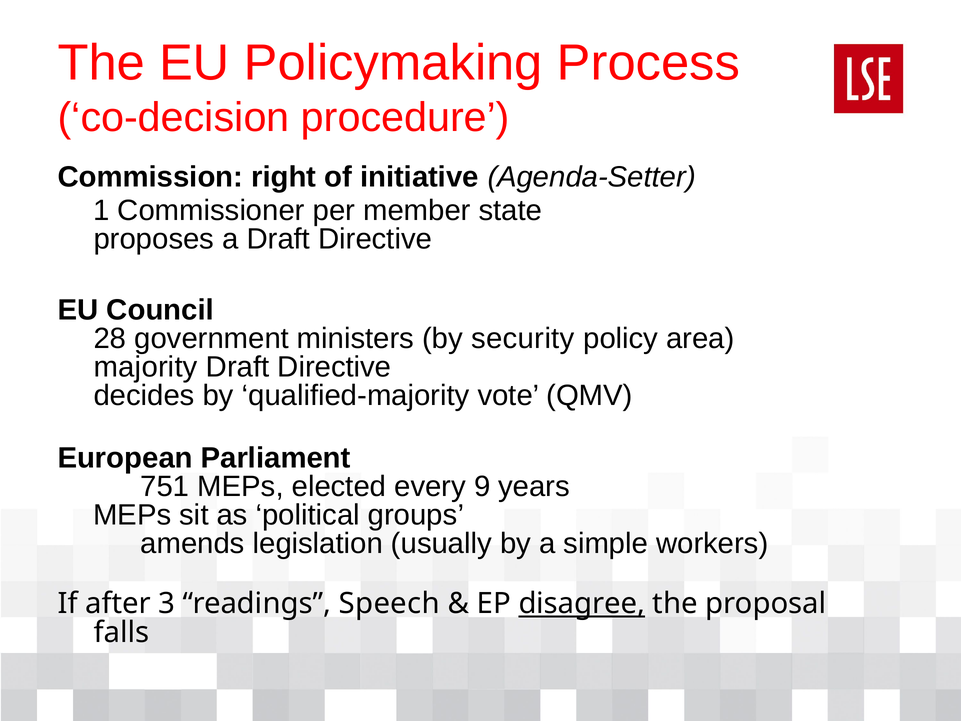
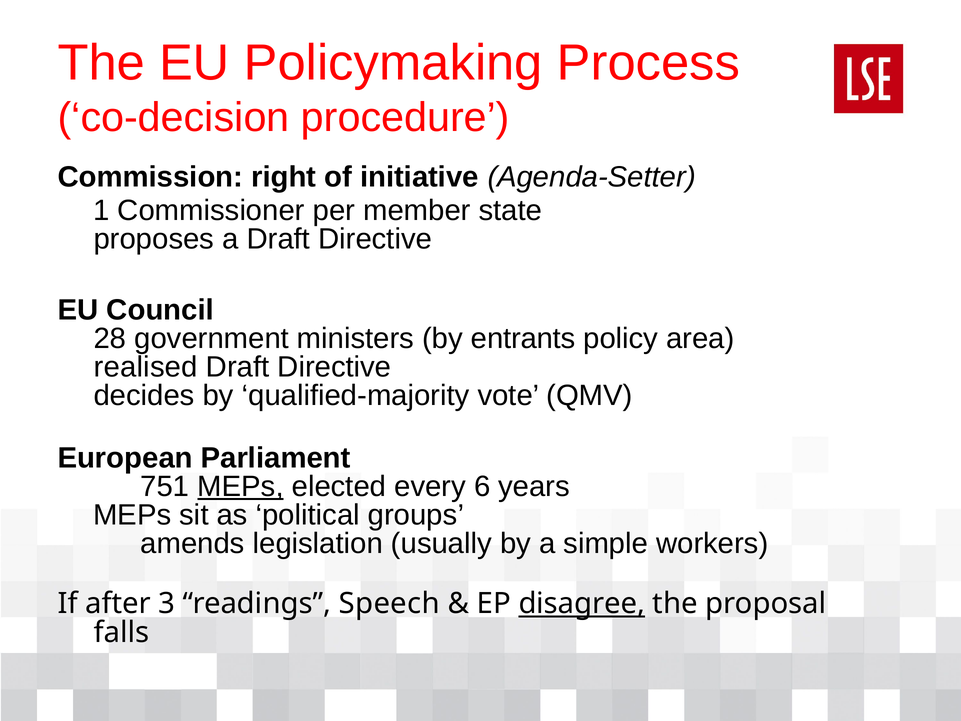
security: security -> entrants (523, 338)
majority: majority -> realised (146, 367)
MEPs underline: none -> present (241, 486)
9: 9 -> 6 (482, 486)
